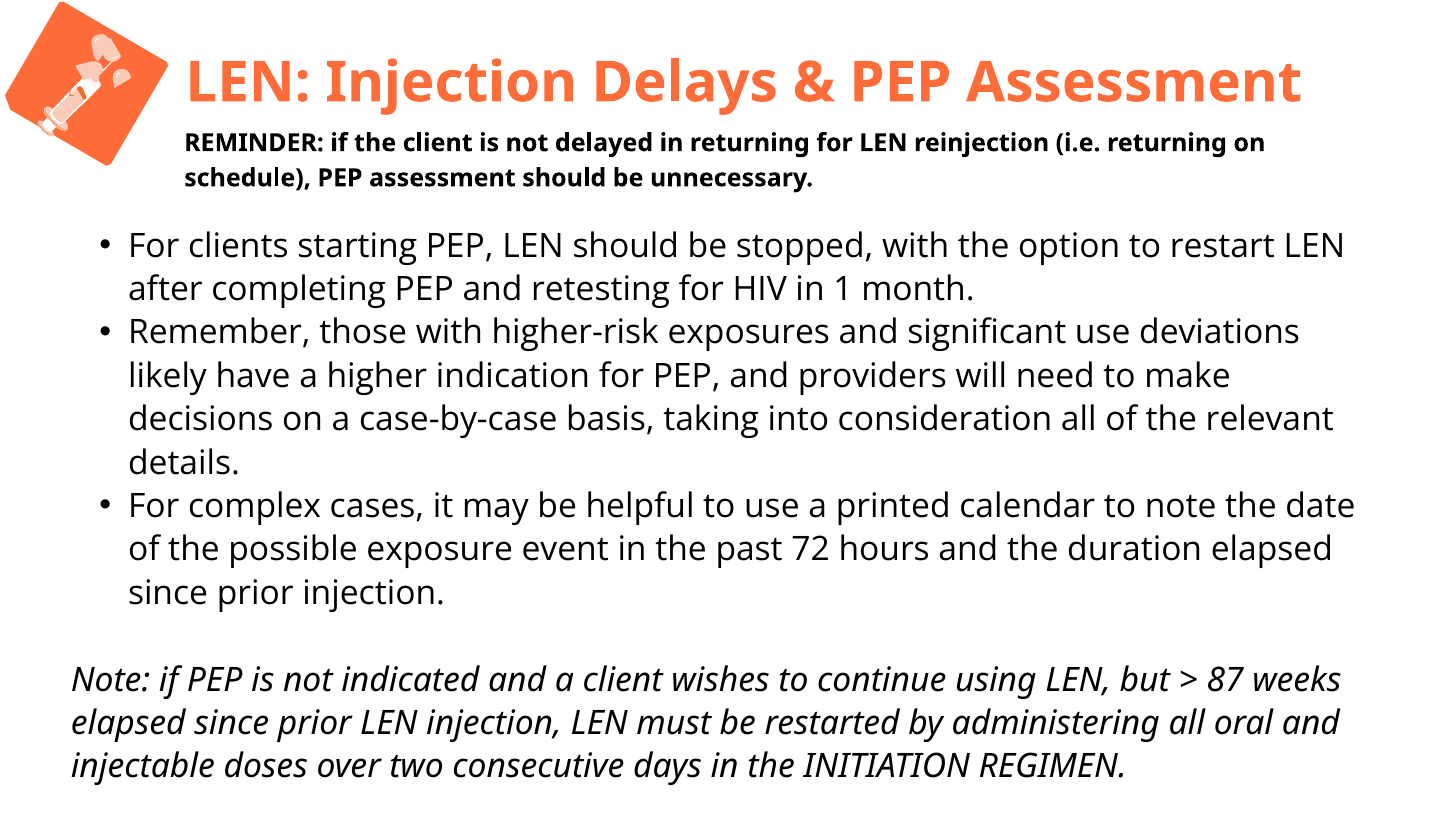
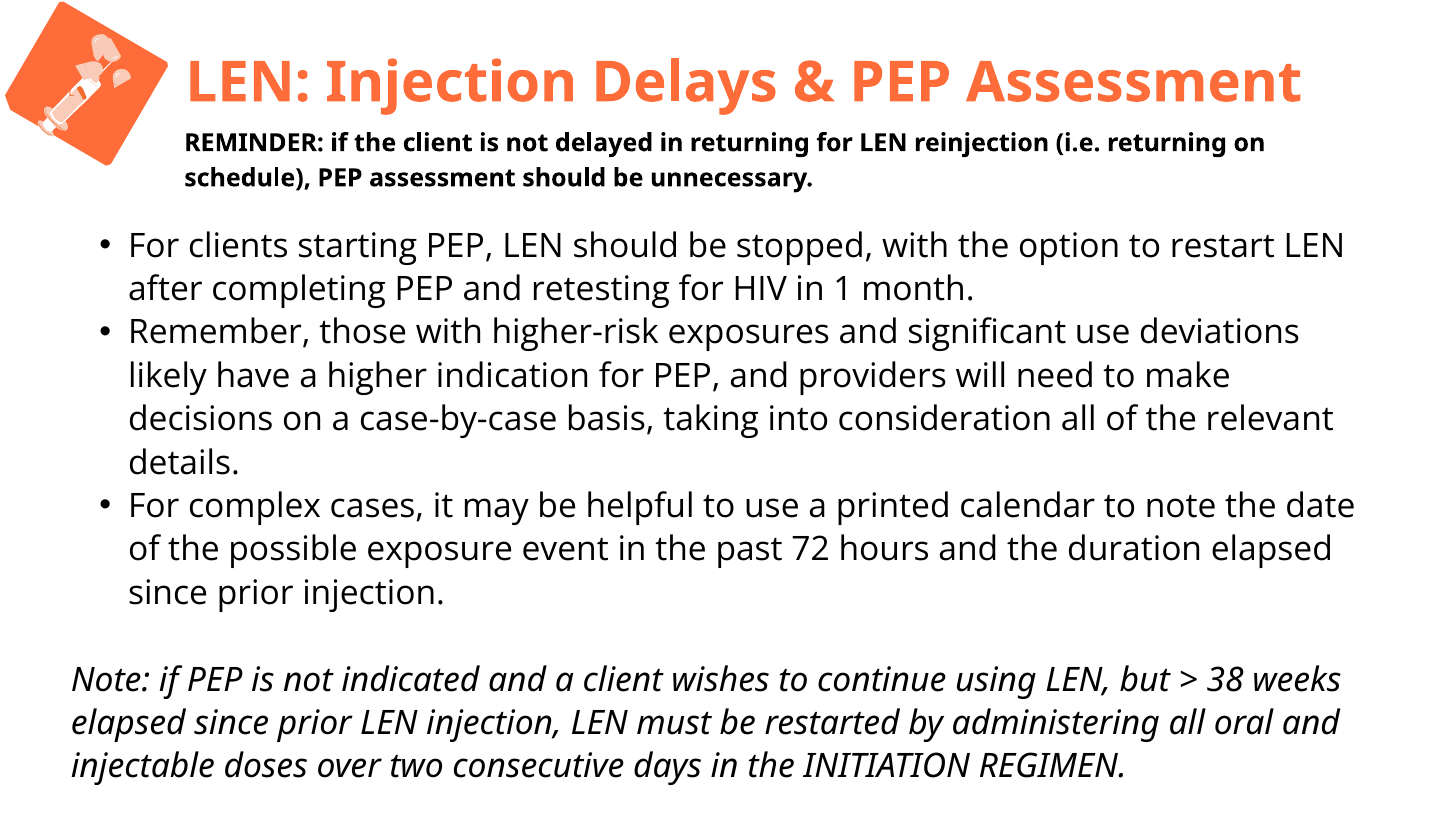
87: 87 -> 38 (1225, 680)
